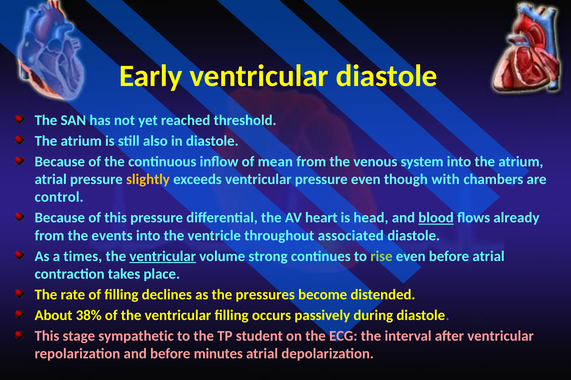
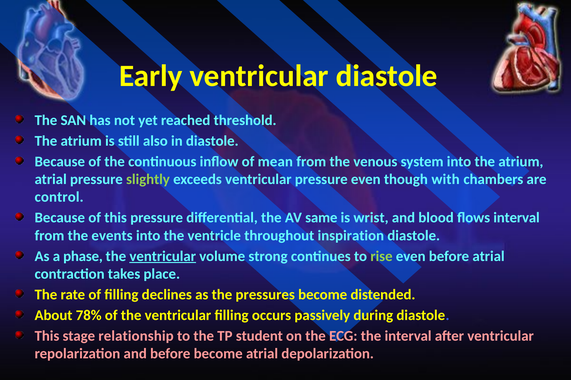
slightly colour: yellow -> light green (148, 180)
heart: heart -> same (321, 218)
head: head -> wrist (371, 218)
blood underline: present -> none (436, 218)
flows already: already -> interval (516, 218)
associated: associated -> inspiration (351, 236)
times: times -> phase (83, 257)
38%: 38% -> 78% (89, 316)
sympathetic: sympathetic -> relationship (136, 337)
before minutes: minutes -> become (218, 354)
